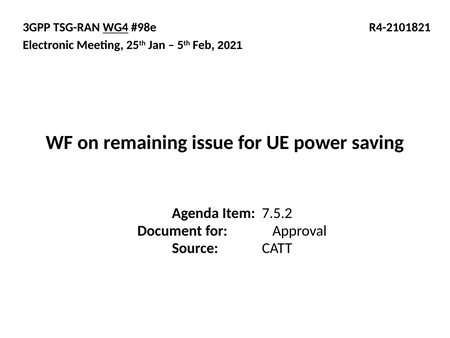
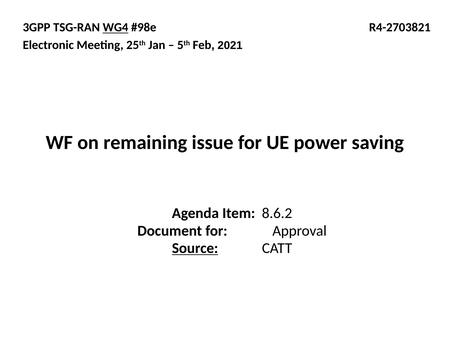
R4-2101821: R4-2101821 -> R4-2703821 (400, 27)
7.5.2: 7.5.2 -> 8.6.2 (277, 213)
Source underline: none -> present (195, 248)
